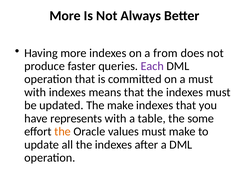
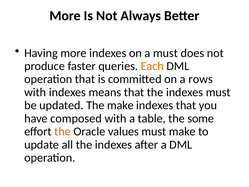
a from: from -> must (166, 53)
Each colour: purple -> orange (152, 66)
a must: must -> rows (201, 79)
represents: represents -> composed (76, 118)
